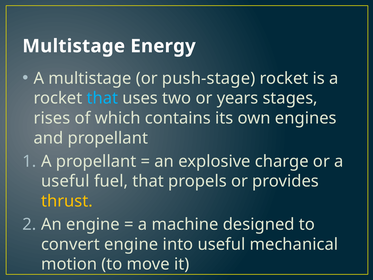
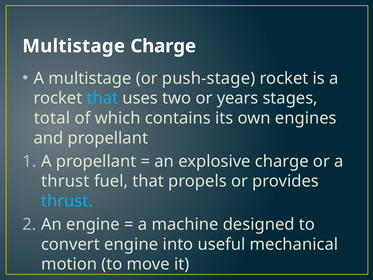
Multistage Energy: Energy -> Charge (163, 46)
rises: rises -> total (52, 118)
useful: useful -> thrust (65, 181)
thrust colour: yellow -> light blue (67, 201)
